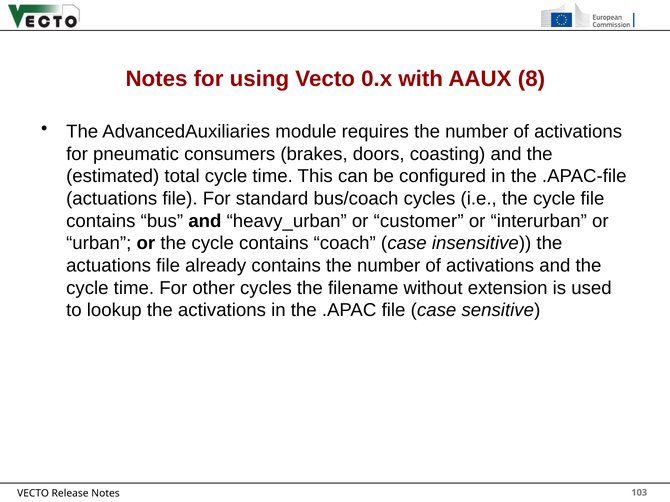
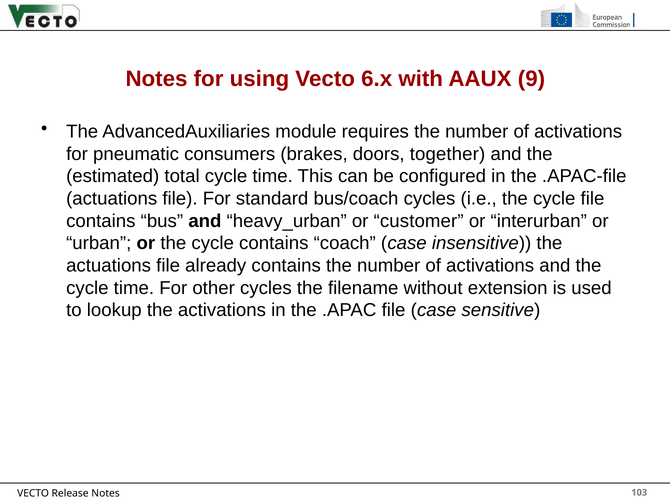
0.x: 0.x -> 6.x (377, 79)
8: 8 -> 9 (531, 79)
coasting: coasting -> together (447, 154)
